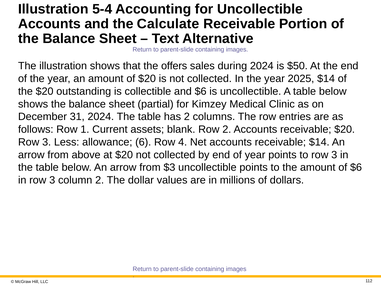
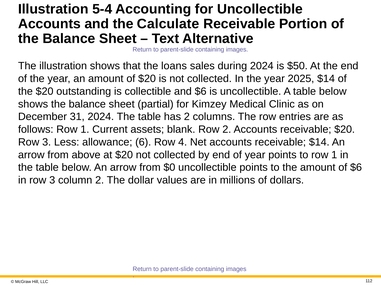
offers: offers -> loans (174, 66)
to row 3: 3 -> 1 (334, 155)
$3: $3 -> $0 (169, 168)
